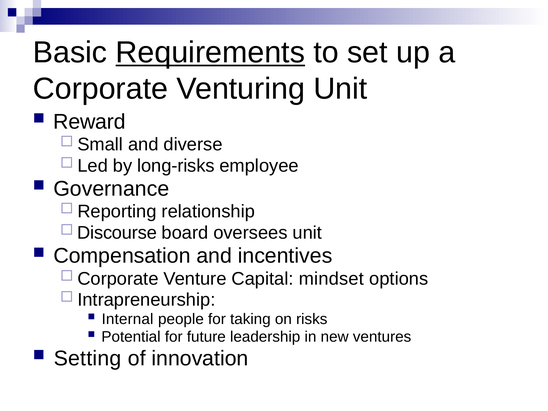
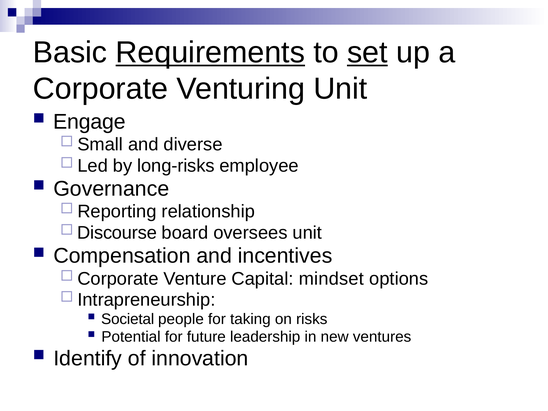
set underline: none -> present (367, 52)
Reward: Reward -> Engage (89, 122)
Internal: Internal -> Societal (128, 319)
Setting: Setting -> Identify (88, 358)
